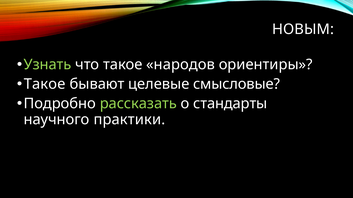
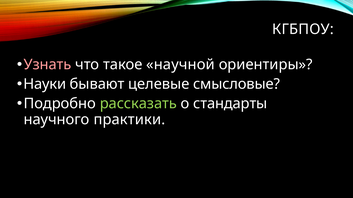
НОВЫМ: НОВЫМ -> КГБПОУ (303, 29)
Узнать colour: light green -> pink (47, 65)
народов: народов -> научной (181, 65)
Такое: Такое -> Науки (45, 84)
